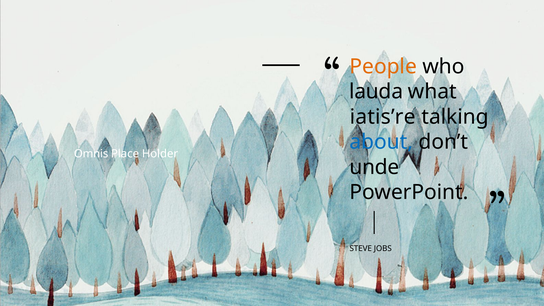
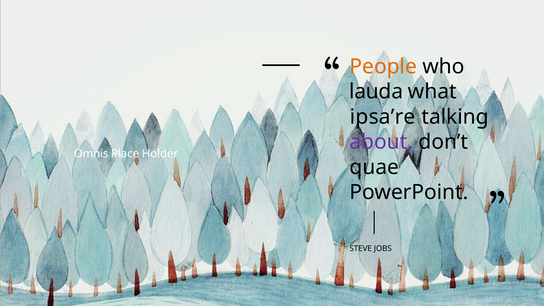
iatis’re: iatis’re -> ipsa’re (383, 117)
about colour: blue -> purple (381, 142)
unde: unde -> quae (374, 167)
